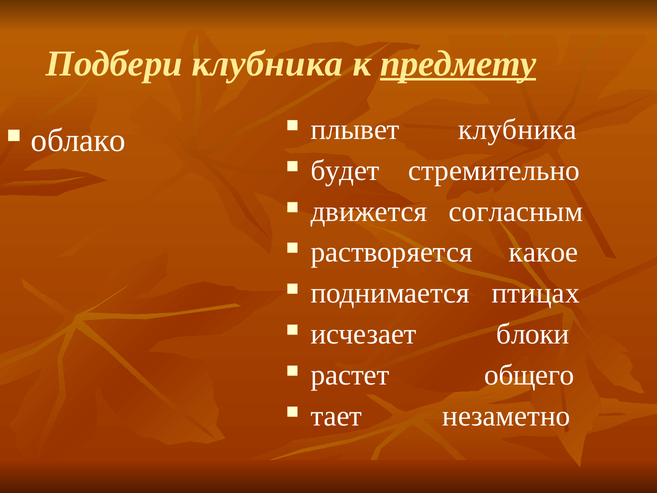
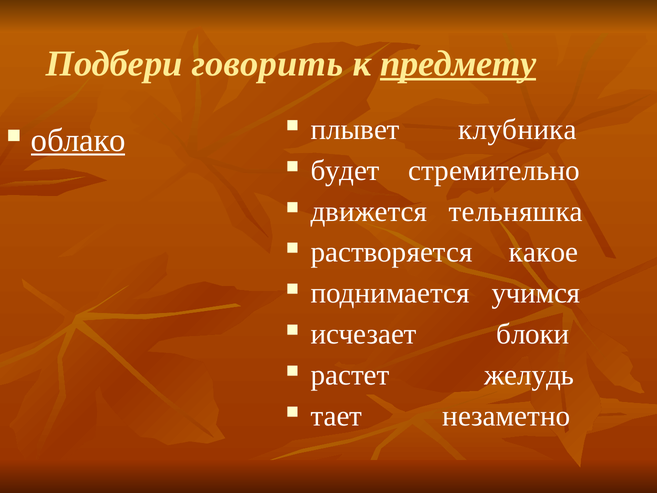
Подбери клубника: клубника -> говорить (267, 63)
облако underline: none -> present (78, 140)
согласным: согласным -> тельняшка (516, 211)
птицах: птицах -> учимся (536, 293)
общего: общего -> желудь (529, 375)
